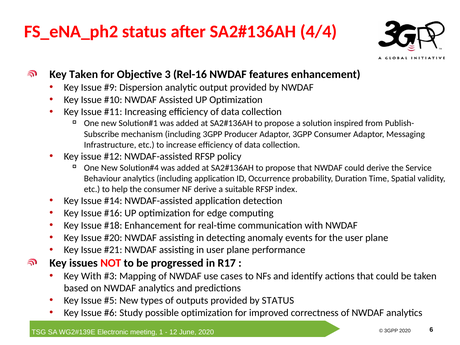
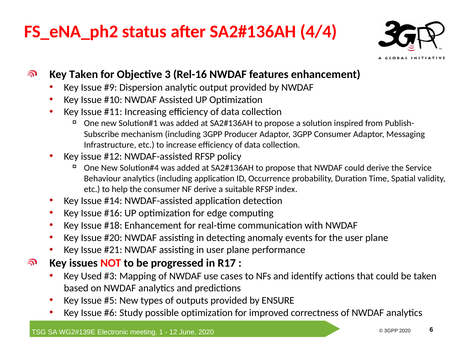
Key With: With -> Used (91, 276)
by STATUS: STATUS -> ENSURE (278, 301)
